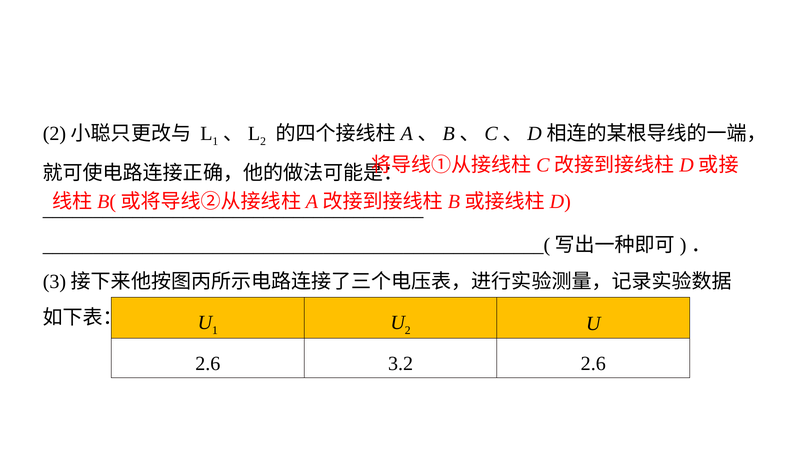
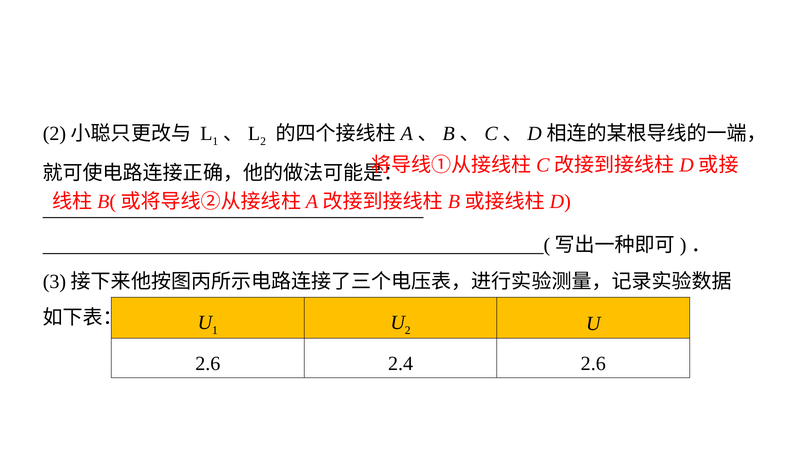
3.2: 3.2 -> 2.4 (401, 363)
